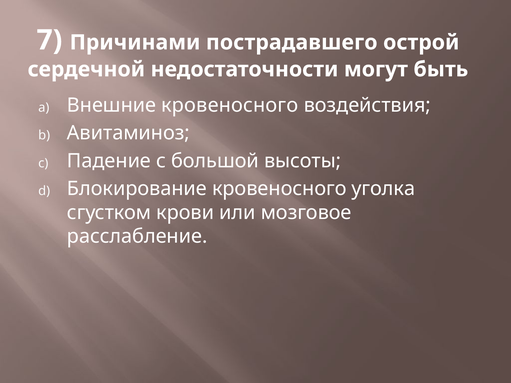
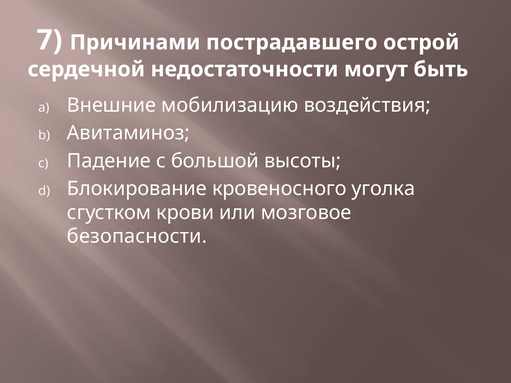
Внешние кровеносного: кровеносного -> мобилизацию (230, 105)
расслабление: расслабление -> безопасности (137, 237)
